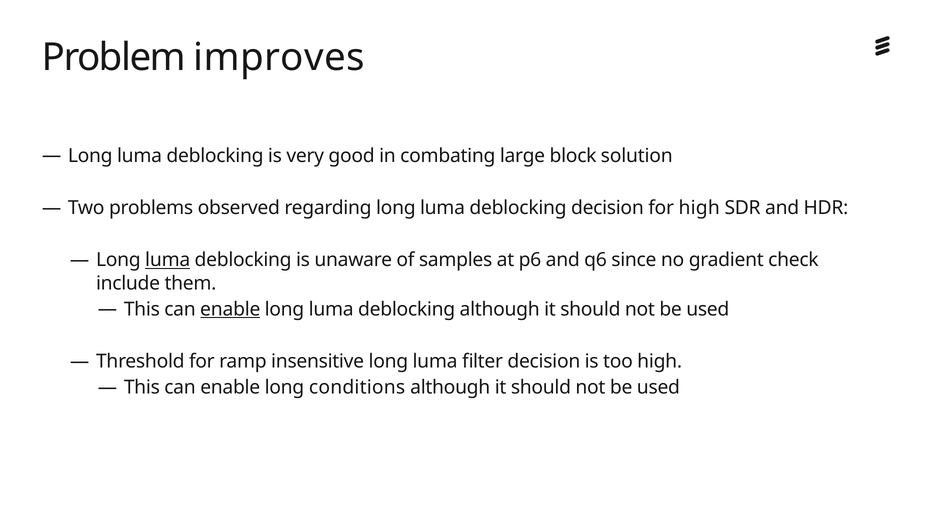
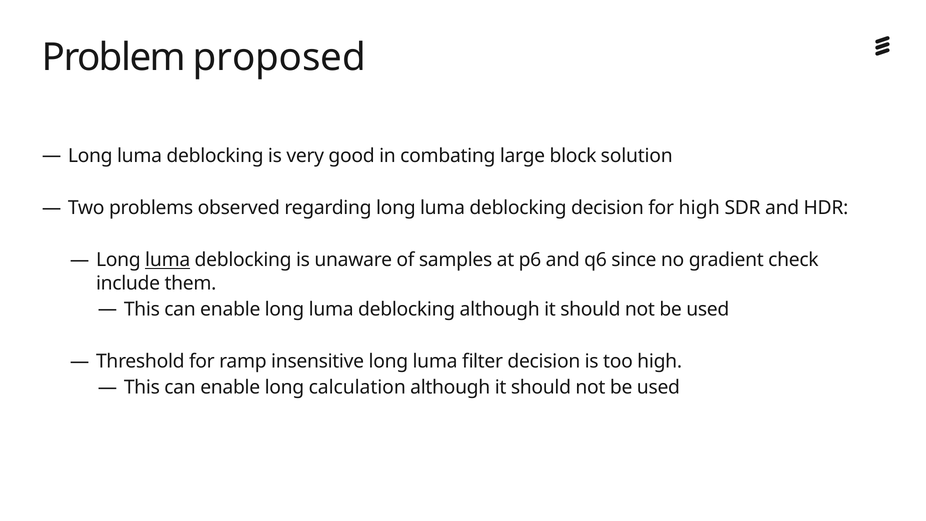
improves: improves -> proposed (279, 58)
enable underline: present -> none (230, 309)
conditions: conditions -> calculation (357, 387)
